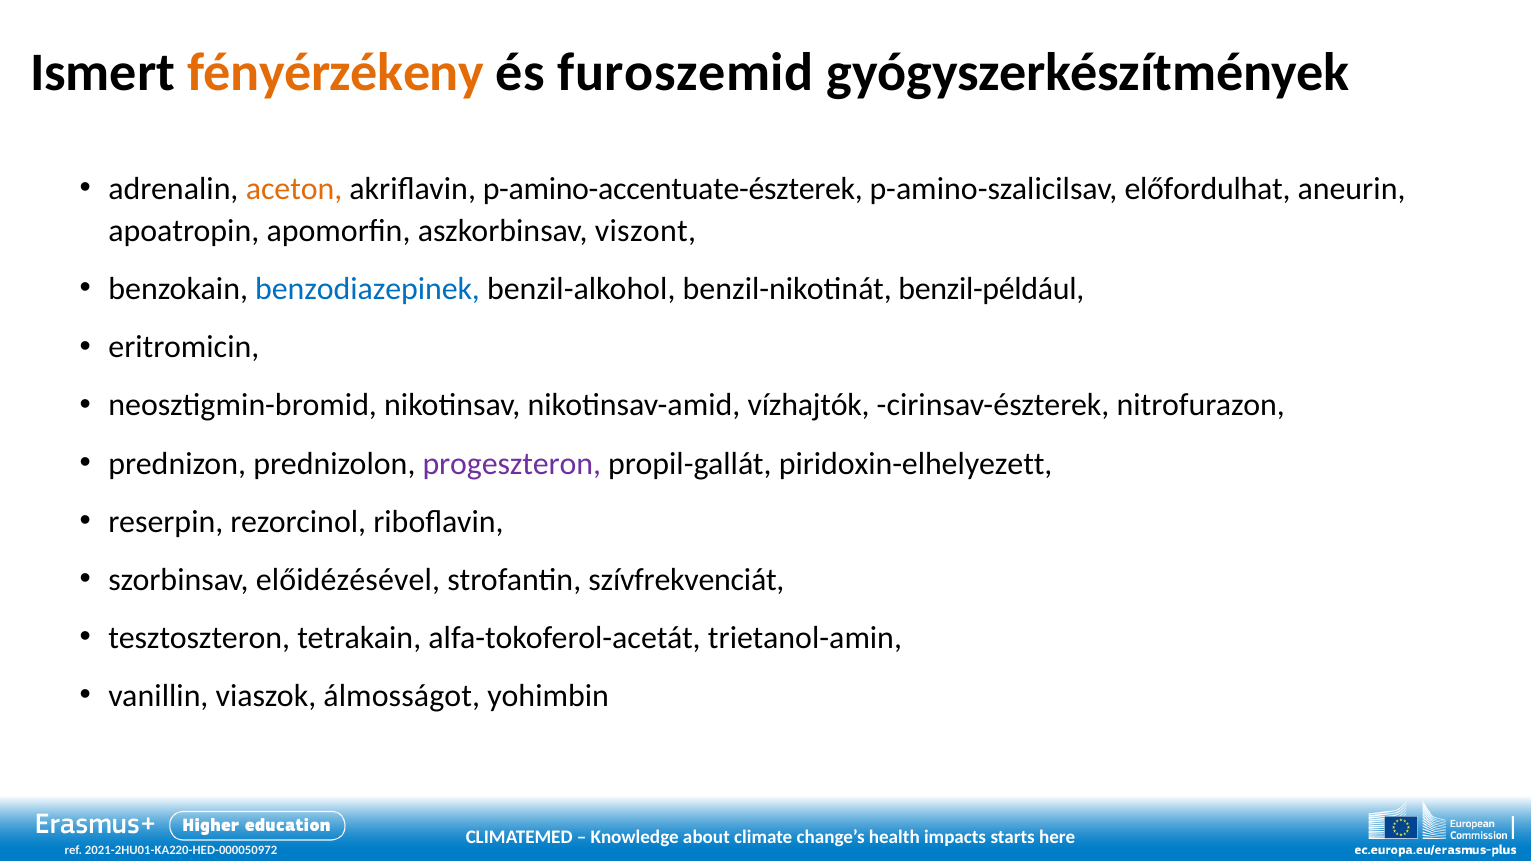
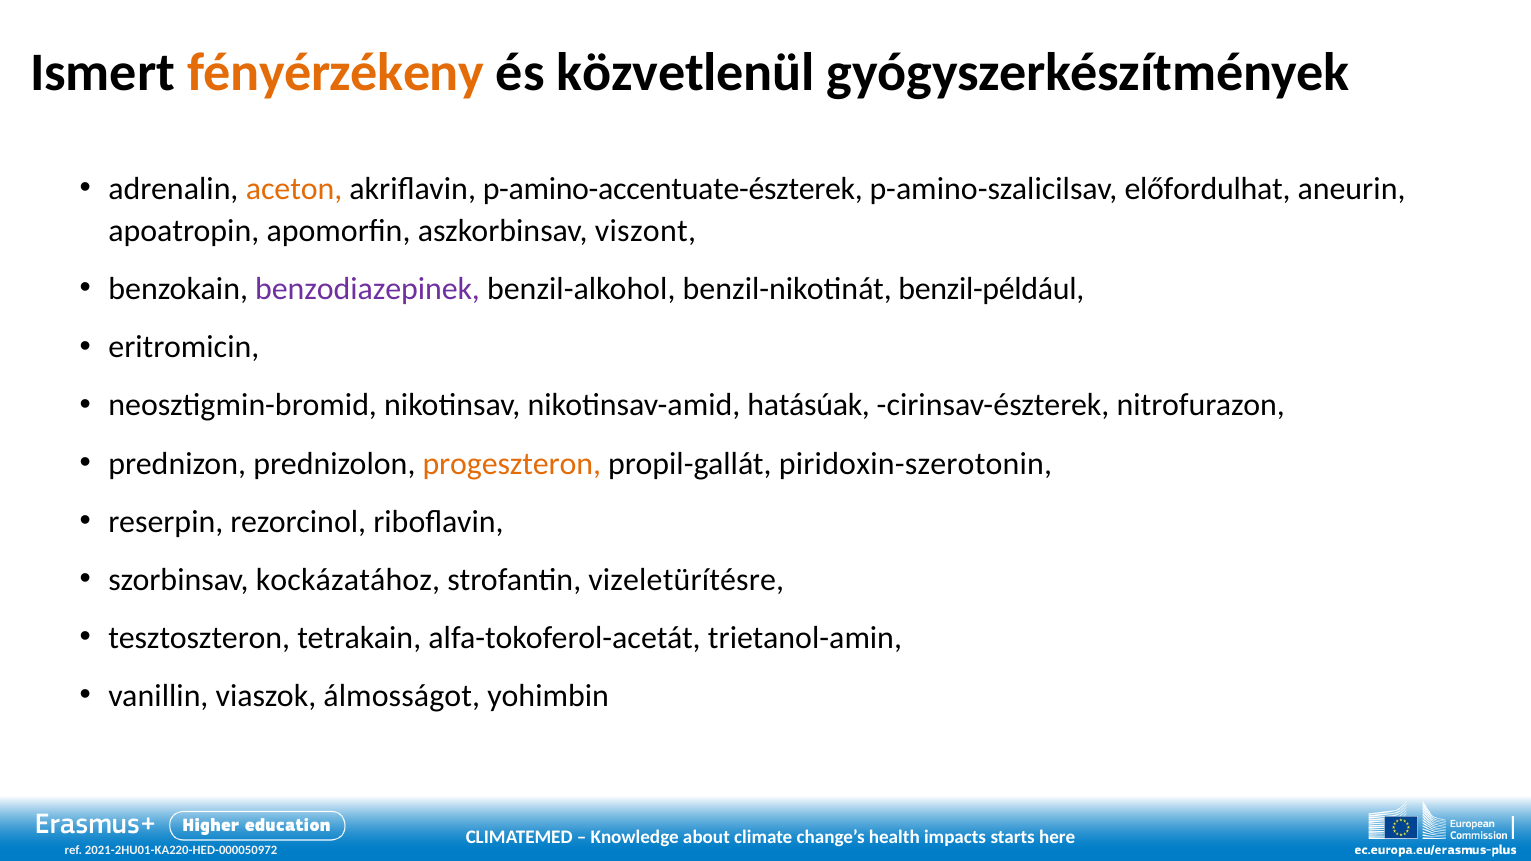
furoszemid: furoszemid -> közvetlenül (686, 72)
benzodiazepinek colour: blue -> purple (368, 289)
vízhajtók: vízhajtók -> hatásúak (809, 406)
progeszteron colour: purple -> orange (512, 464)
piridoxin-elhelyezett: piridoxin-elhelyezett -> piridoxin-szerotonin (916, 464)
előidézésével: előidézésével -> kockázatához (348, 580)
szívfrekvenciát: szívfrekvenciát -> vizeletürítésre (686, 580)
